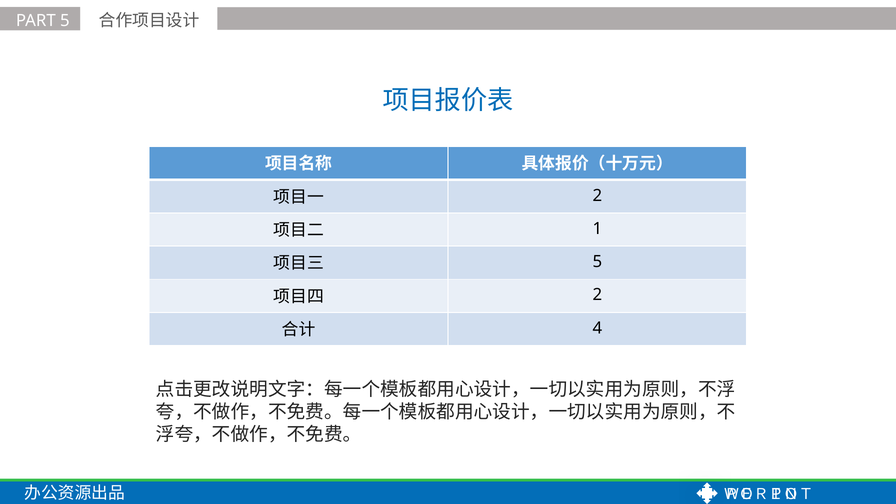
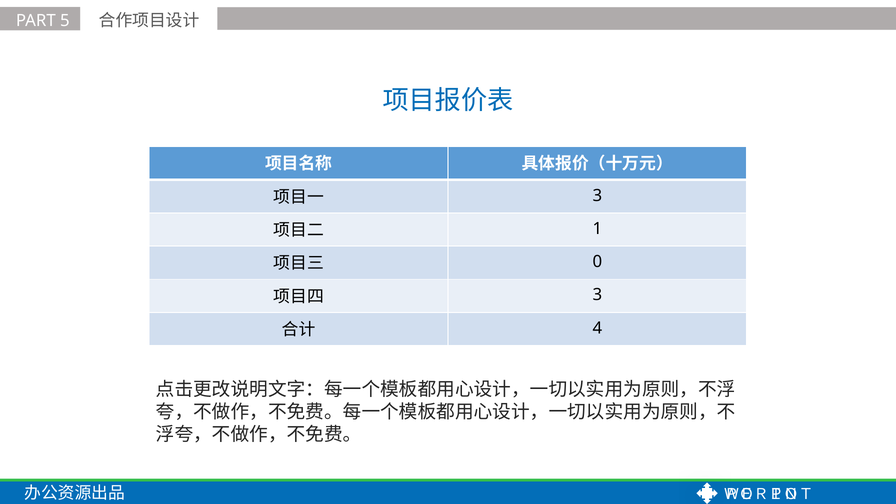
2: 2 -> 3 (597, 195)
5: 5 -> 0 (597, 262)
2: 2 -> 3 (597, 295)
